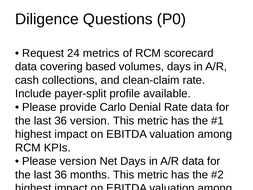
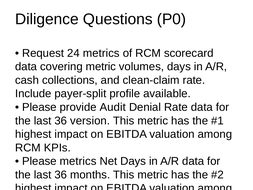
covering based: based -> metric (101, 67)
Carlo: Carlo -> Audit (113, 107)
Please version: version -> metrics (78, 161)
